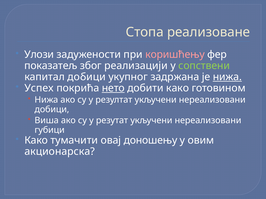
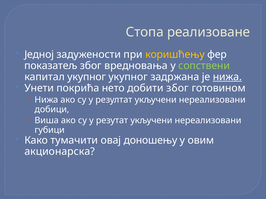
Улози: Улози -> Једној (39, 55)
коришћењу colour: pink -> yellow (175, 55)
реализацији: реализацији -> вредновања (136, 66)
капитал добици: добици -> укупног (87, 77)
Успех: Успех -> Унети (39, 88)
нето underline: present -> none (113, 88)
добити како: како -> због (178, 88)
